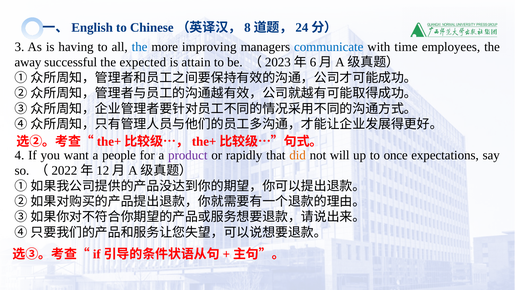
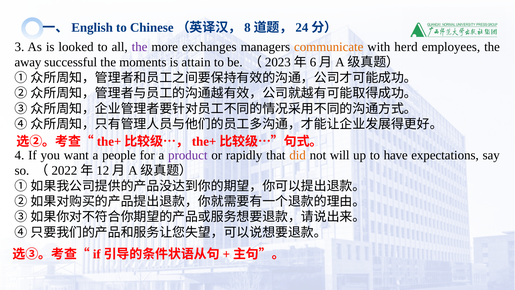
having: having -> looked (76, 47)
the colour: blue -> purple (140, 47)
improving: improving -> exchanges (209, 47)
communicate colour: blue -> orange (329, 47)
time: time -> herd (406, 47)
expected: expected -> moments (143, 62)
once: once -> have (396, 155)
